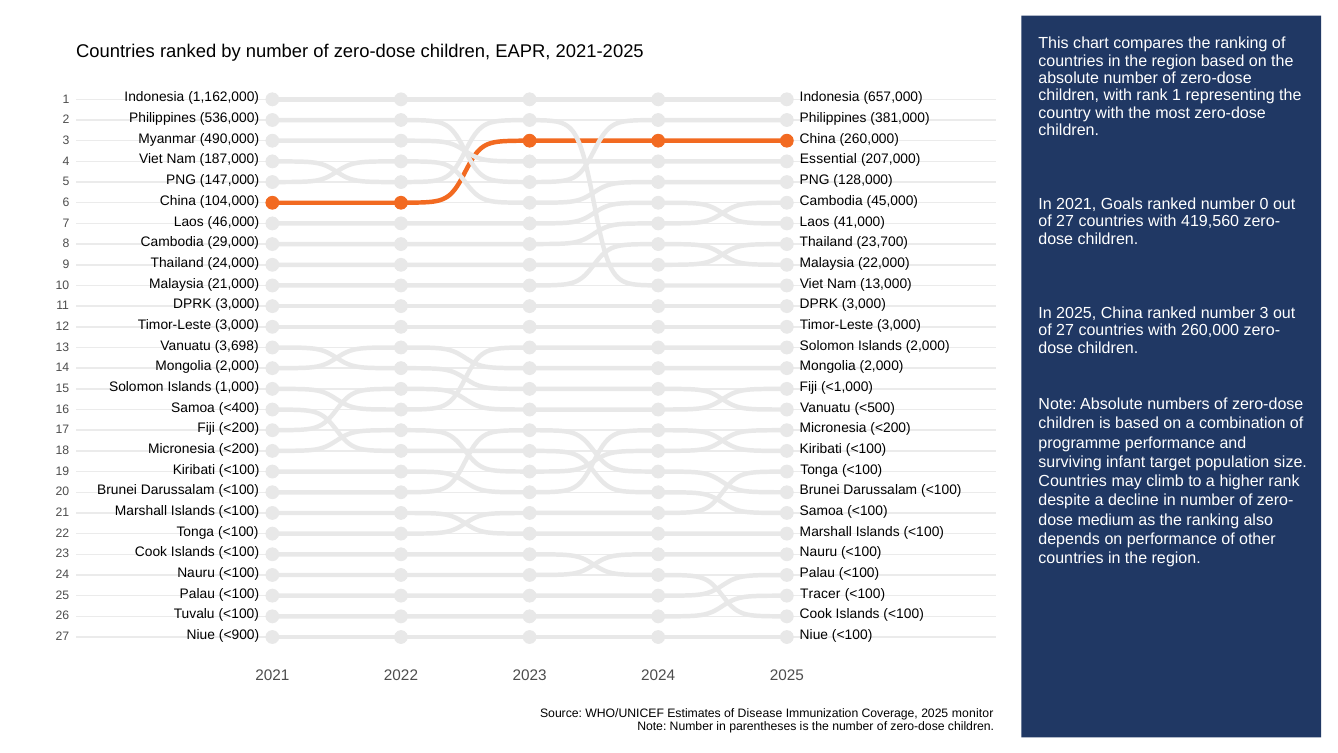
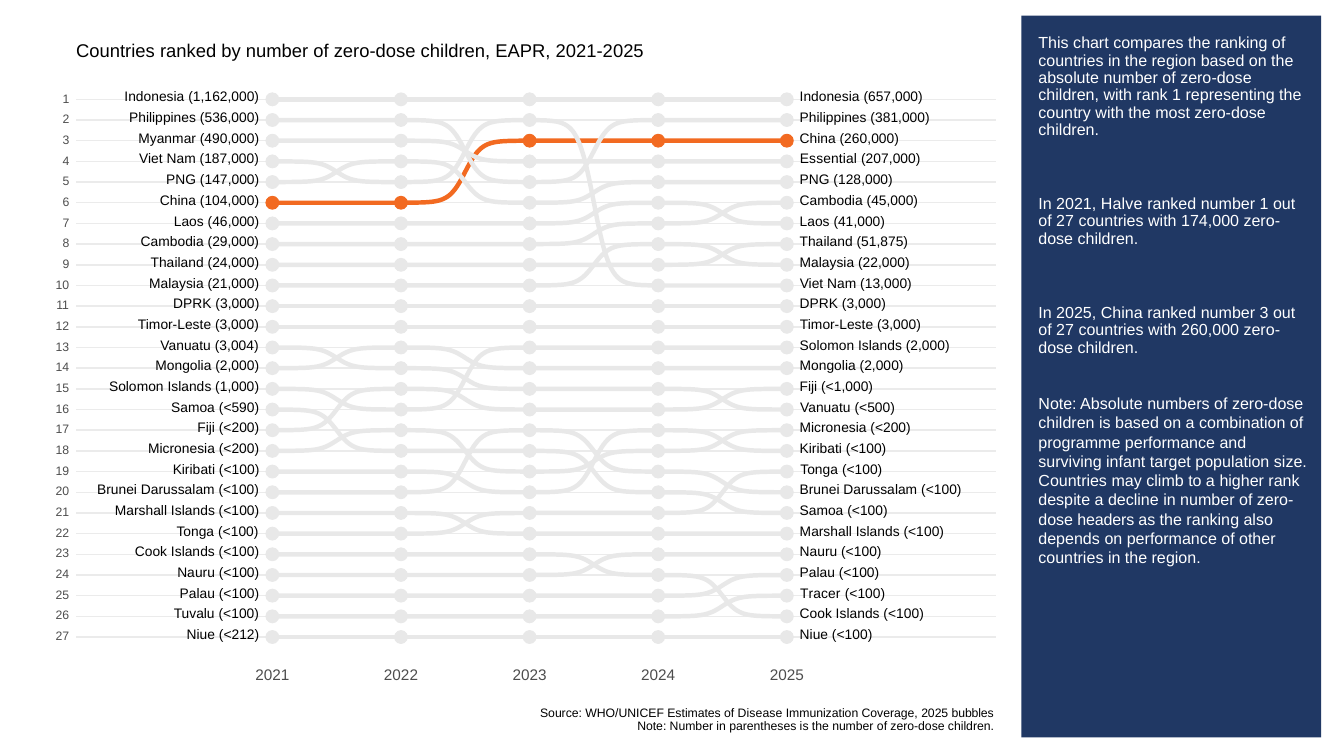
Goals: Goals -> Halve (1122, 204)
number 0: 0 -> 1 (1264, 204)
419,560: 419,560 -> 174,000 (1210, 222)
23,700: 23,700 -> 51,875 (882, 242)
3,698: 3,698 -> 3,004 (237, 345)
<400: <400 -> <590 (239, 407)
medium: medium -> headers (1106, 520)
<900: <900 -> <212 (239, 635)
monitor: monitor -> bubbles (973, 713)
